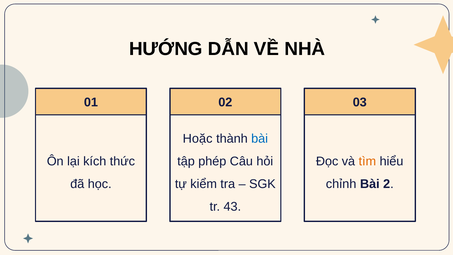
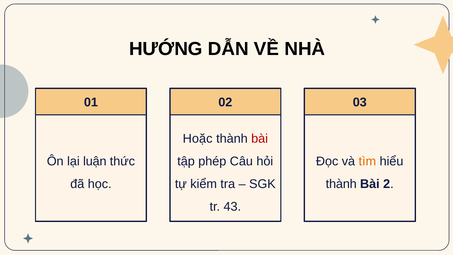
bài colour: blue -> red (260, 139)
kích: kích -> luận (95, 161)
chỉnh: chỉnh -> thành (341, 184)
